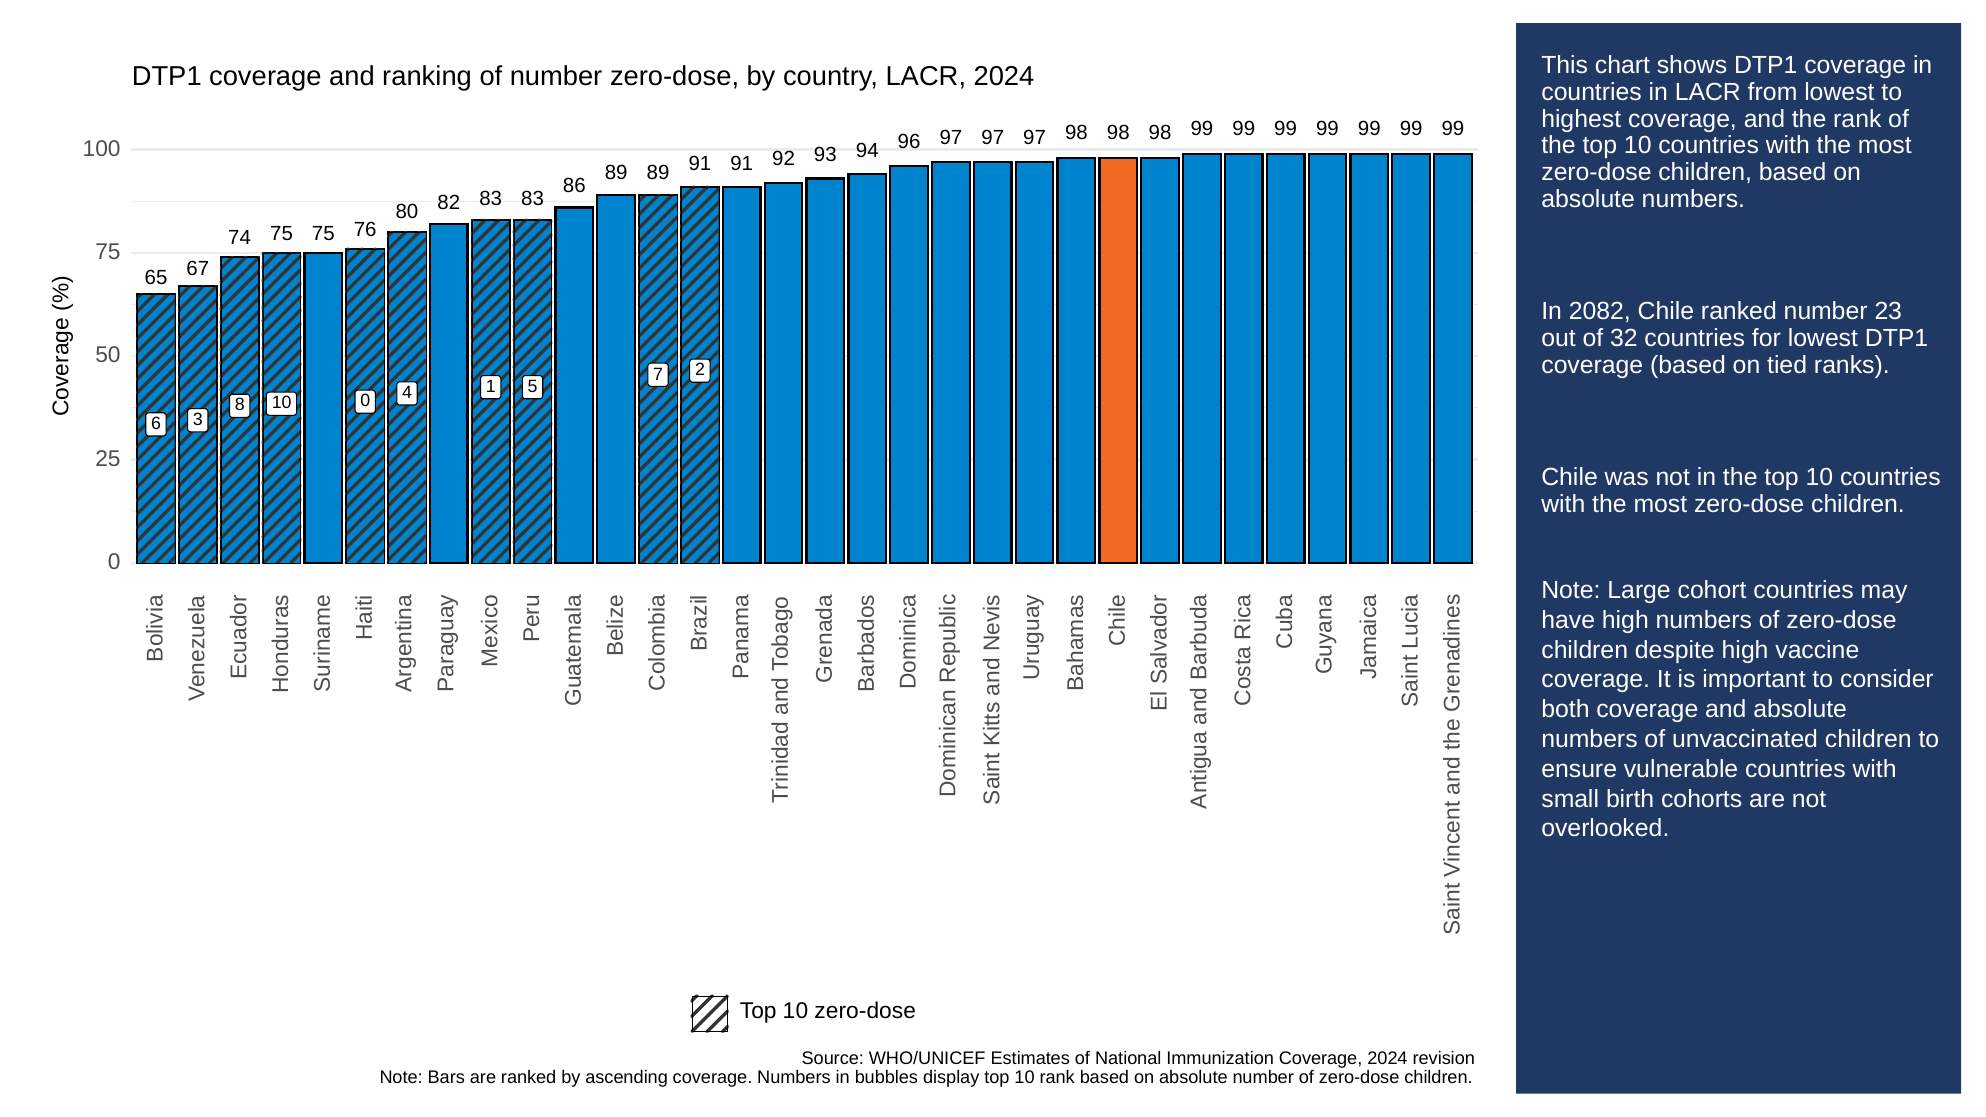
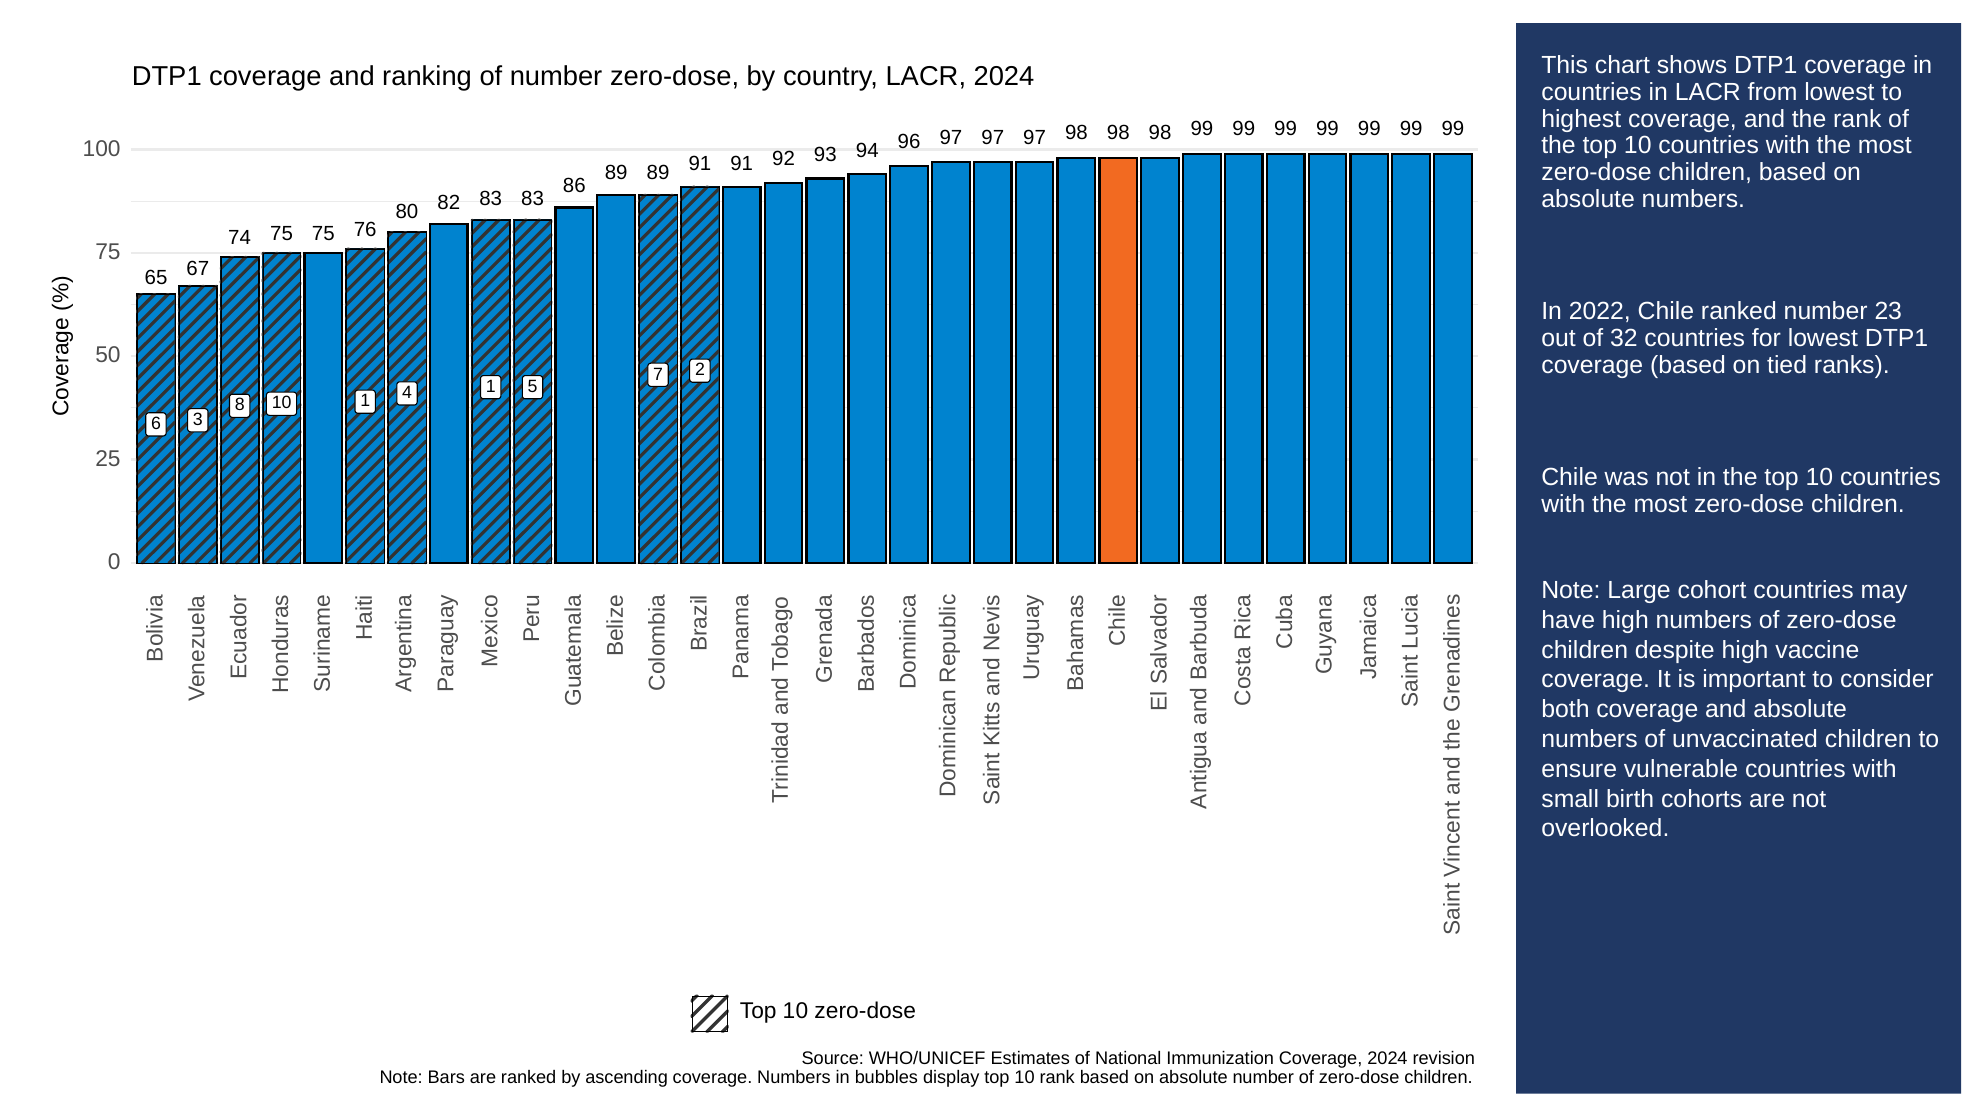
2082: 2082 -> 2022 (1600, 312)
10 0: 0 -> 1 (365, 401)
